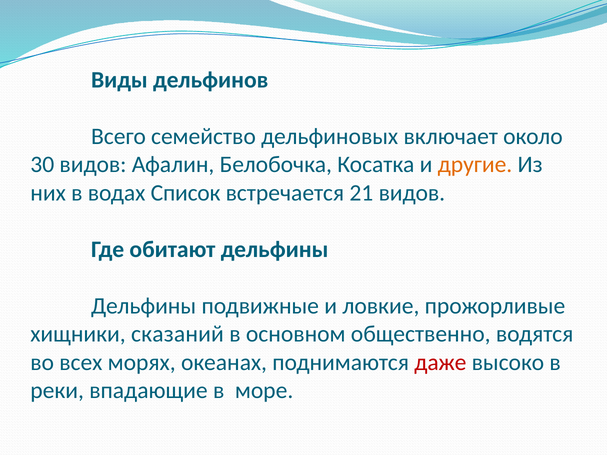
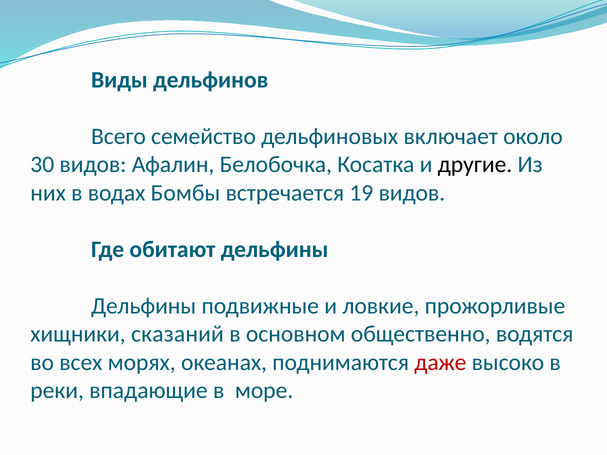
другие colour: orange -> black (475, 165)
Список: Список -> Бомбы (185, 193)
21: 21 -> 19 (361, 193)
